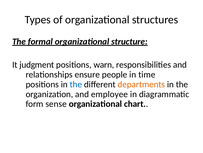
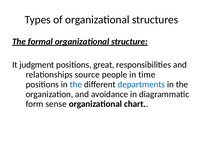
warn: warn -> great (104, 64)
ensure: ensure -> source (87, 74)
departments colour: orange -> blue (141, 84)
employee: employee -> avoidance (110, 94)
